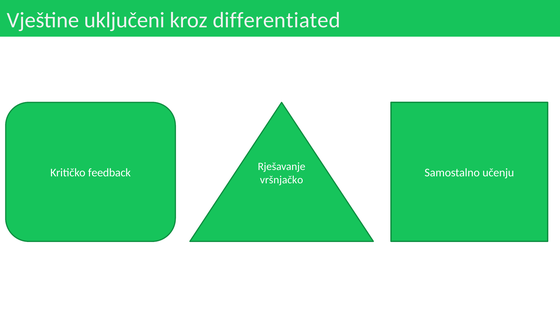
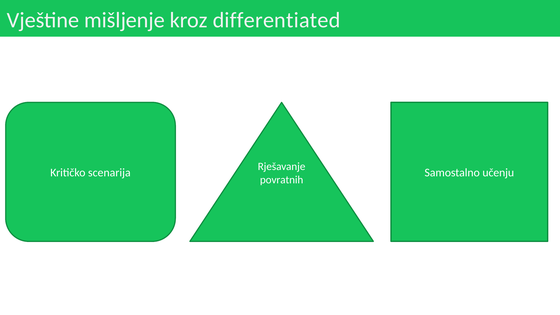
uključeni: uključeni -> mišljenje (125, 20)
feedback: feedback -> scenarija (109, 173)
vršnjačko: vršnjačko -> povratnih (282, 180)
